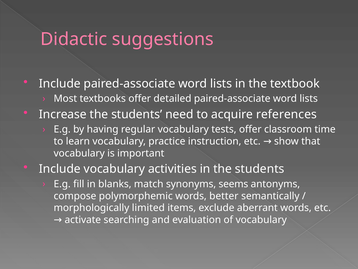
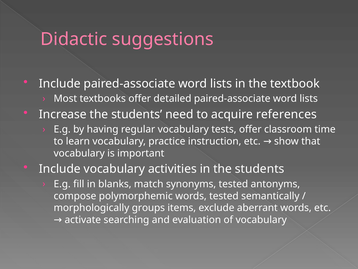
synonyms seems: seems -> tested (233, 184)
words better: better -> tested (224, 196)
limited: limited -> groups (148, 208)
